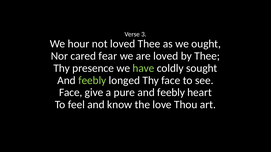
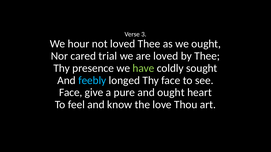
fear: fear -> trial (108, 56)
feebly colour: light green -> light blue (92, 81)
pure and feebly: feebly -> ought (171, 93)
